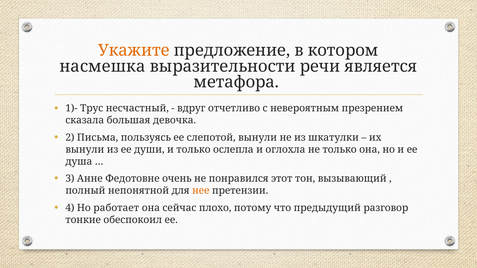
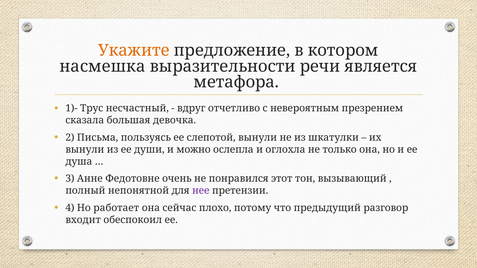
и только: только -> можно (193, 150)
нее colour: orange -> purple (201, 191)
тонкие: тонкие -> входит (83, 220)
